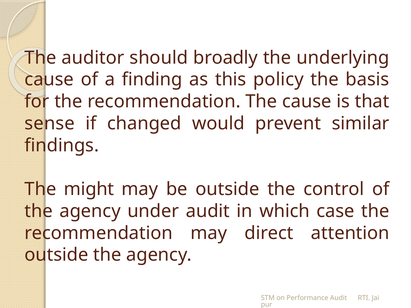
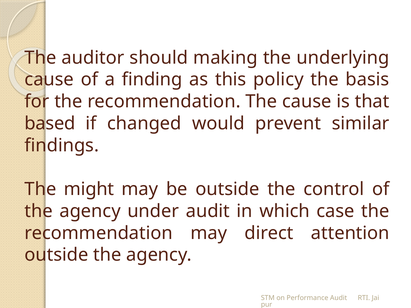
broadly: broadly -> making (225, 58)
sense: sense -> based (50, 124)
